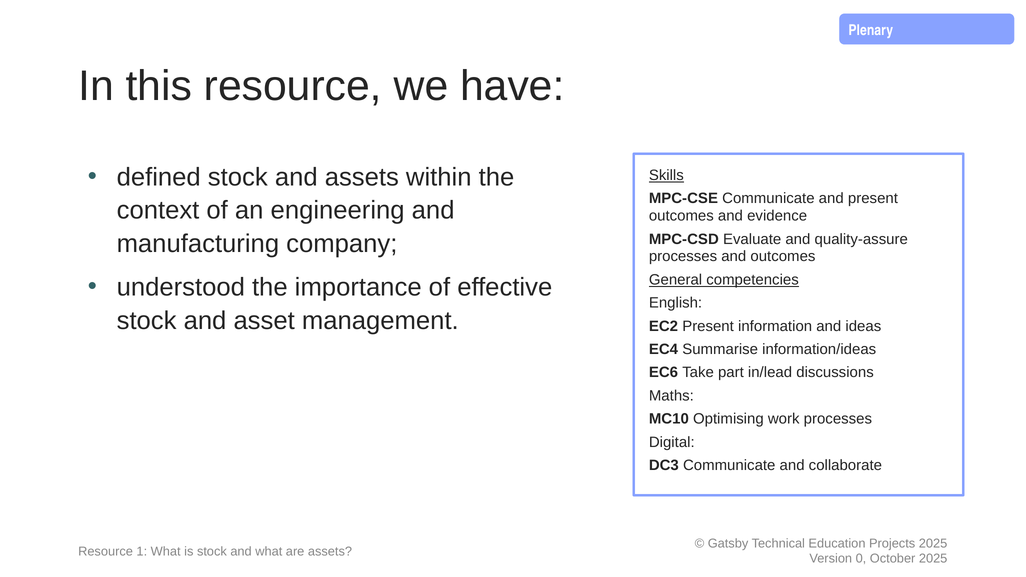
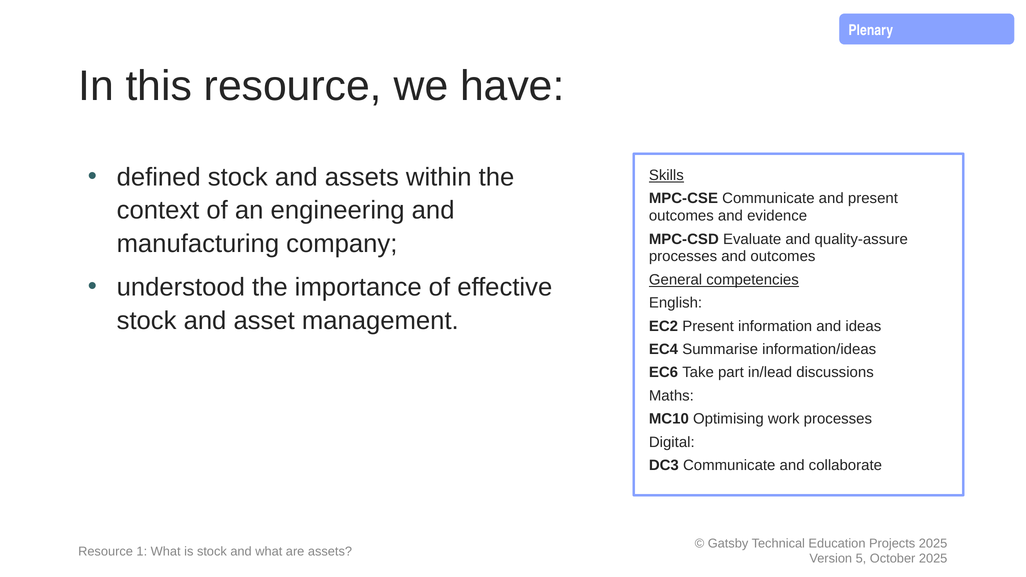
0: 0 -> 5 (861, 559)
